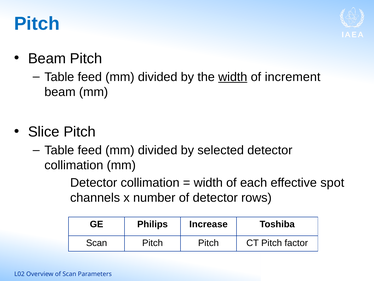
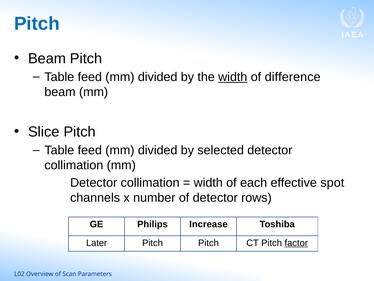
increment: increment -> difference (293, 77)
Scan: Scan -> Later (97, 243)
factor underline: none -> present (296, 243)
